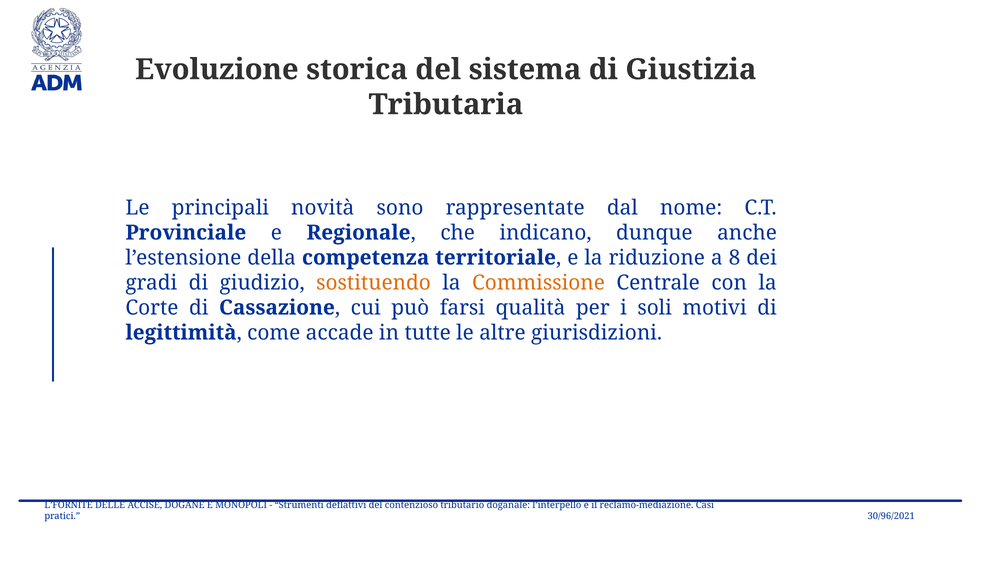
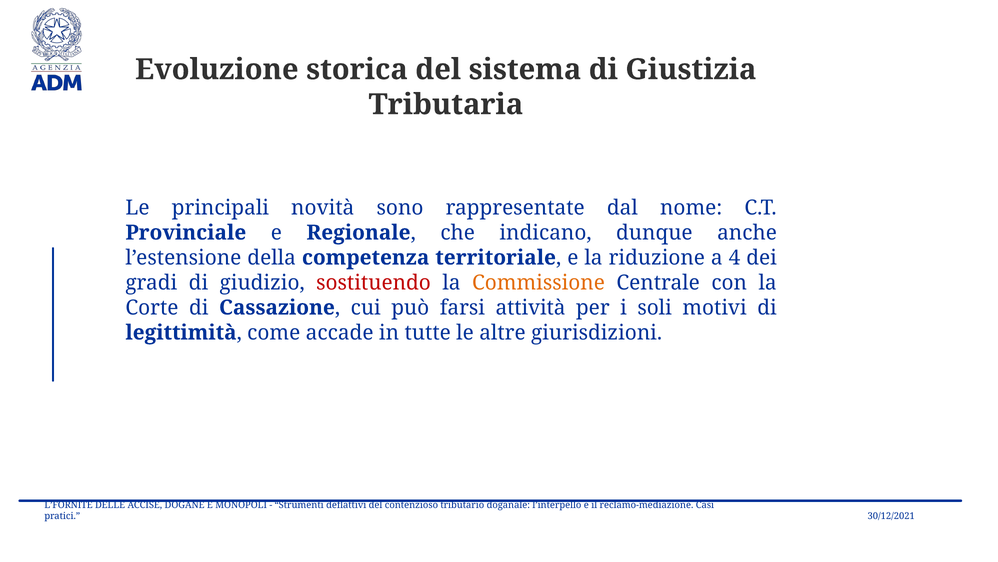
8: 8 -> 4 (734, 257)
sostituendo colour: orange -> red (374, 282)
qualità: qualità -> attività (531, 307)
30/96/2021: 30/96/2021 -> 30/12/2021 (891, 516)
